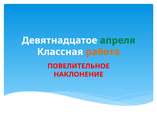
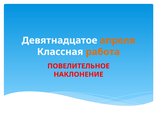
апреля colour: green -> orange (118, 41)
